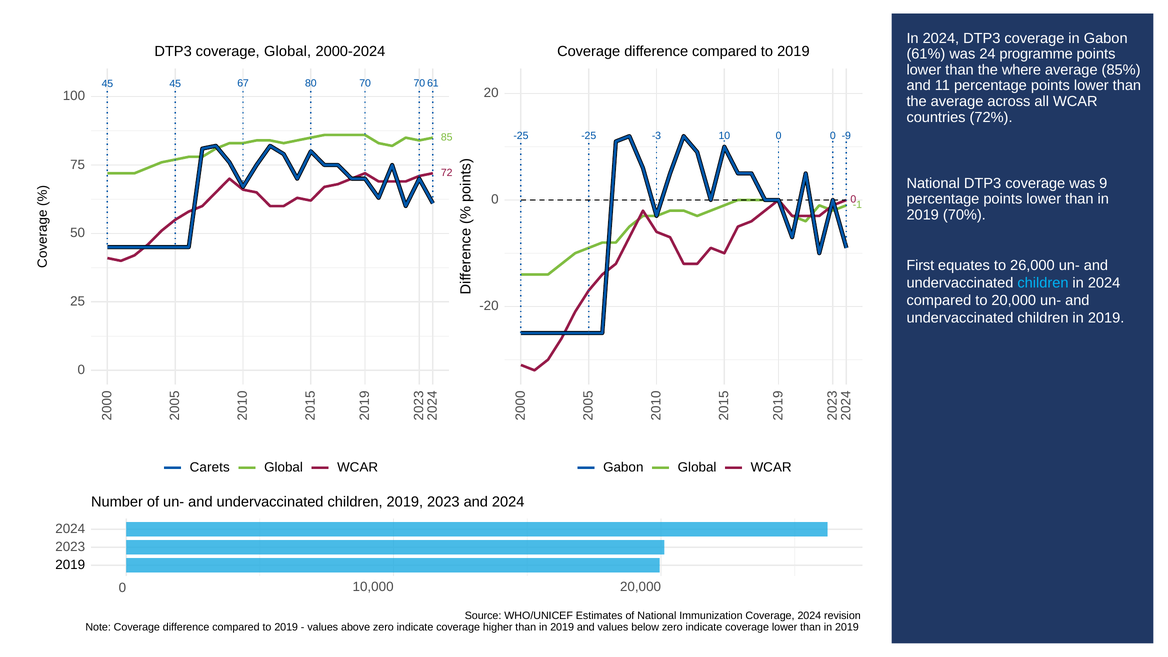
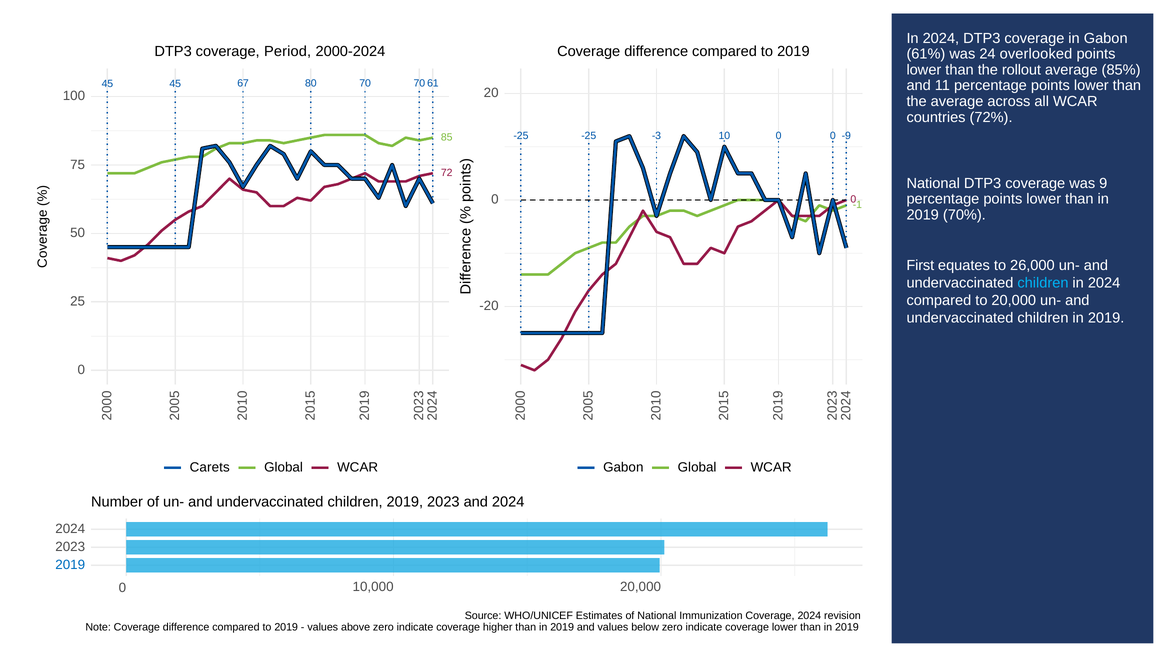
coverage Global: Global -> Period (288, 52)
programme: programme -> overlooked (1036, 54)
where: where -> rollout (1021, 70)
2019 colour: black -> blue (70, 565)
